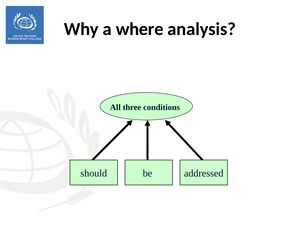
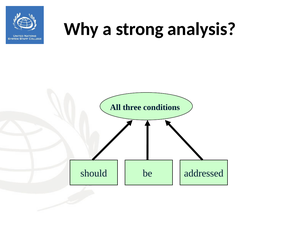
where: where -> strong (140, 29)
